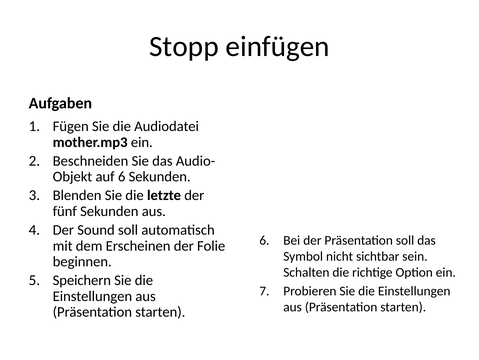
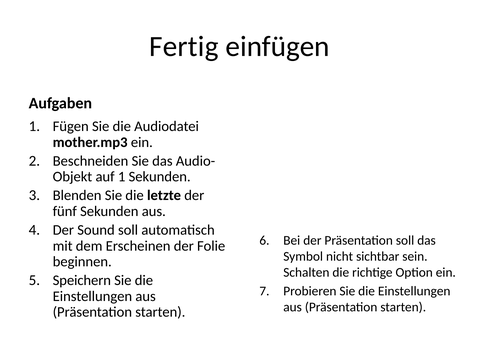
Stopp: Stopp -> Fertig (184, 46)
auf 6: 6 -> 1 (122, 176)
